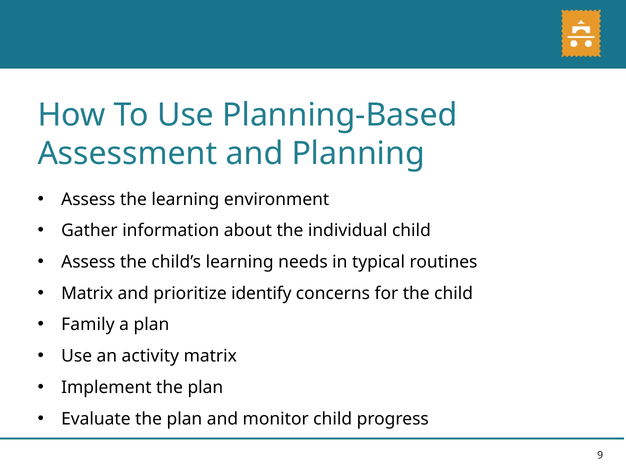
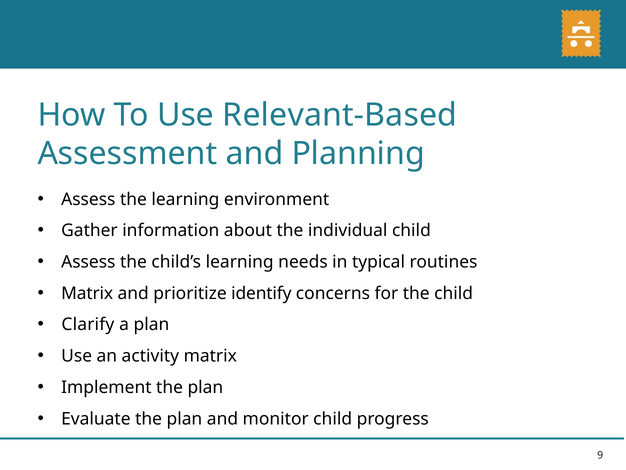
Planning-Based: Planning-Based -> Relevant-Based (340, 115)
Family: Family -> Clarify (88, 324)
